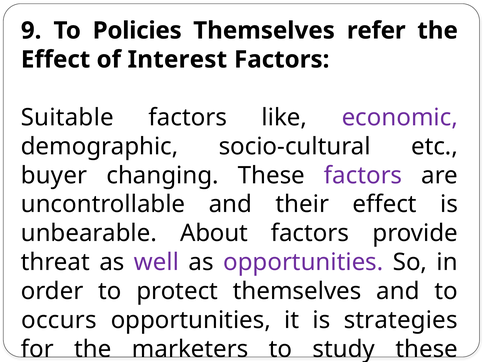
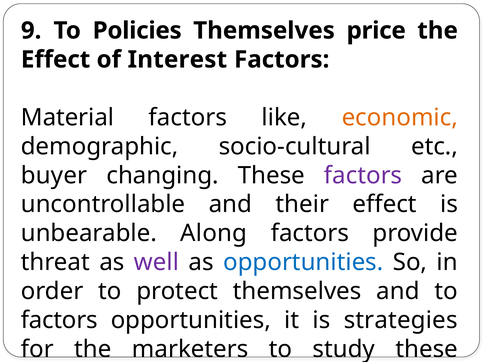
refer: refer -> price (376, 31)
Suitable: Suitable -> Material (67, 118)
economic colour: purple -> orange (400, 118)
About: About -> Along (214, 233)
opportunities colour: purple -> blue (303, 262)
occurs: occurs -> factors (59, 320)
